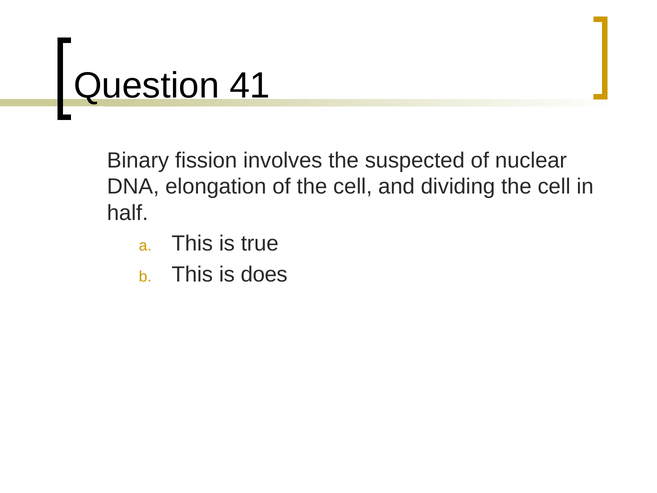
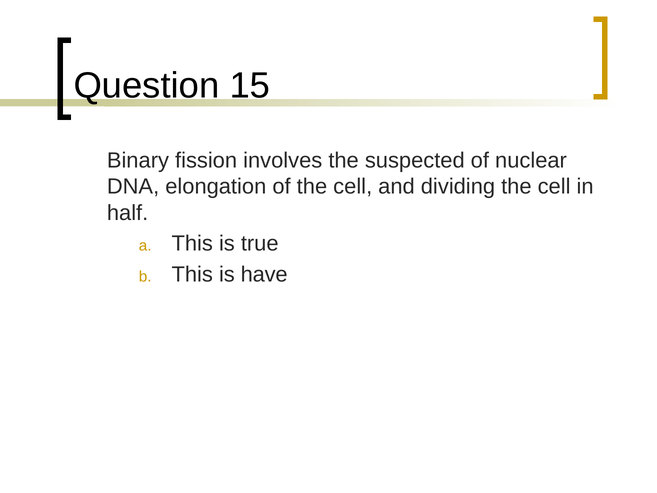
41: 41 -> 15 (250, 86)
does: does -> have (264, 274)
